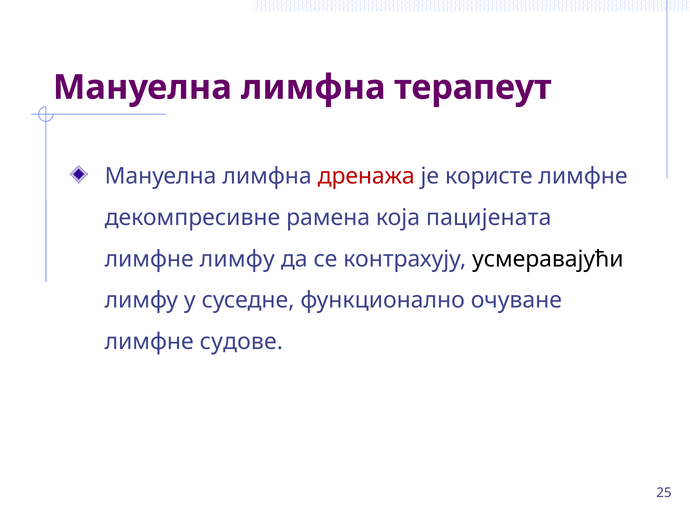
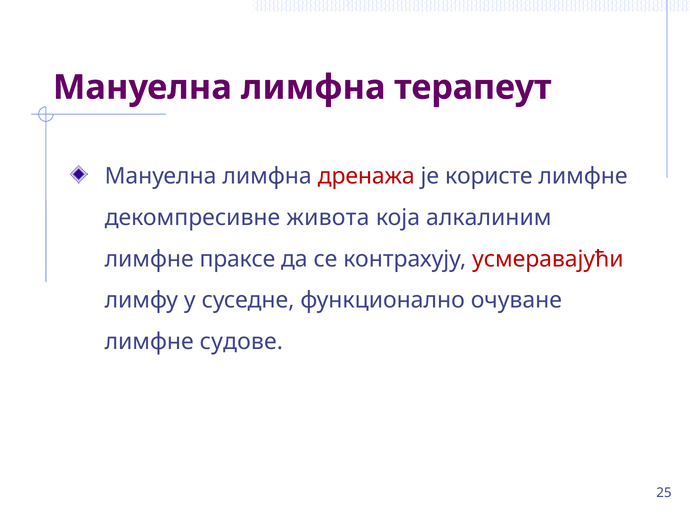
рамена: рамена -> живота (328, 218)
пацијената: пацијената -> алкалиним (489, 218)
лимфне лимфу: лимфу -> праксе (237, 259)
усмеравајући colour: black -> red (548, 259)
